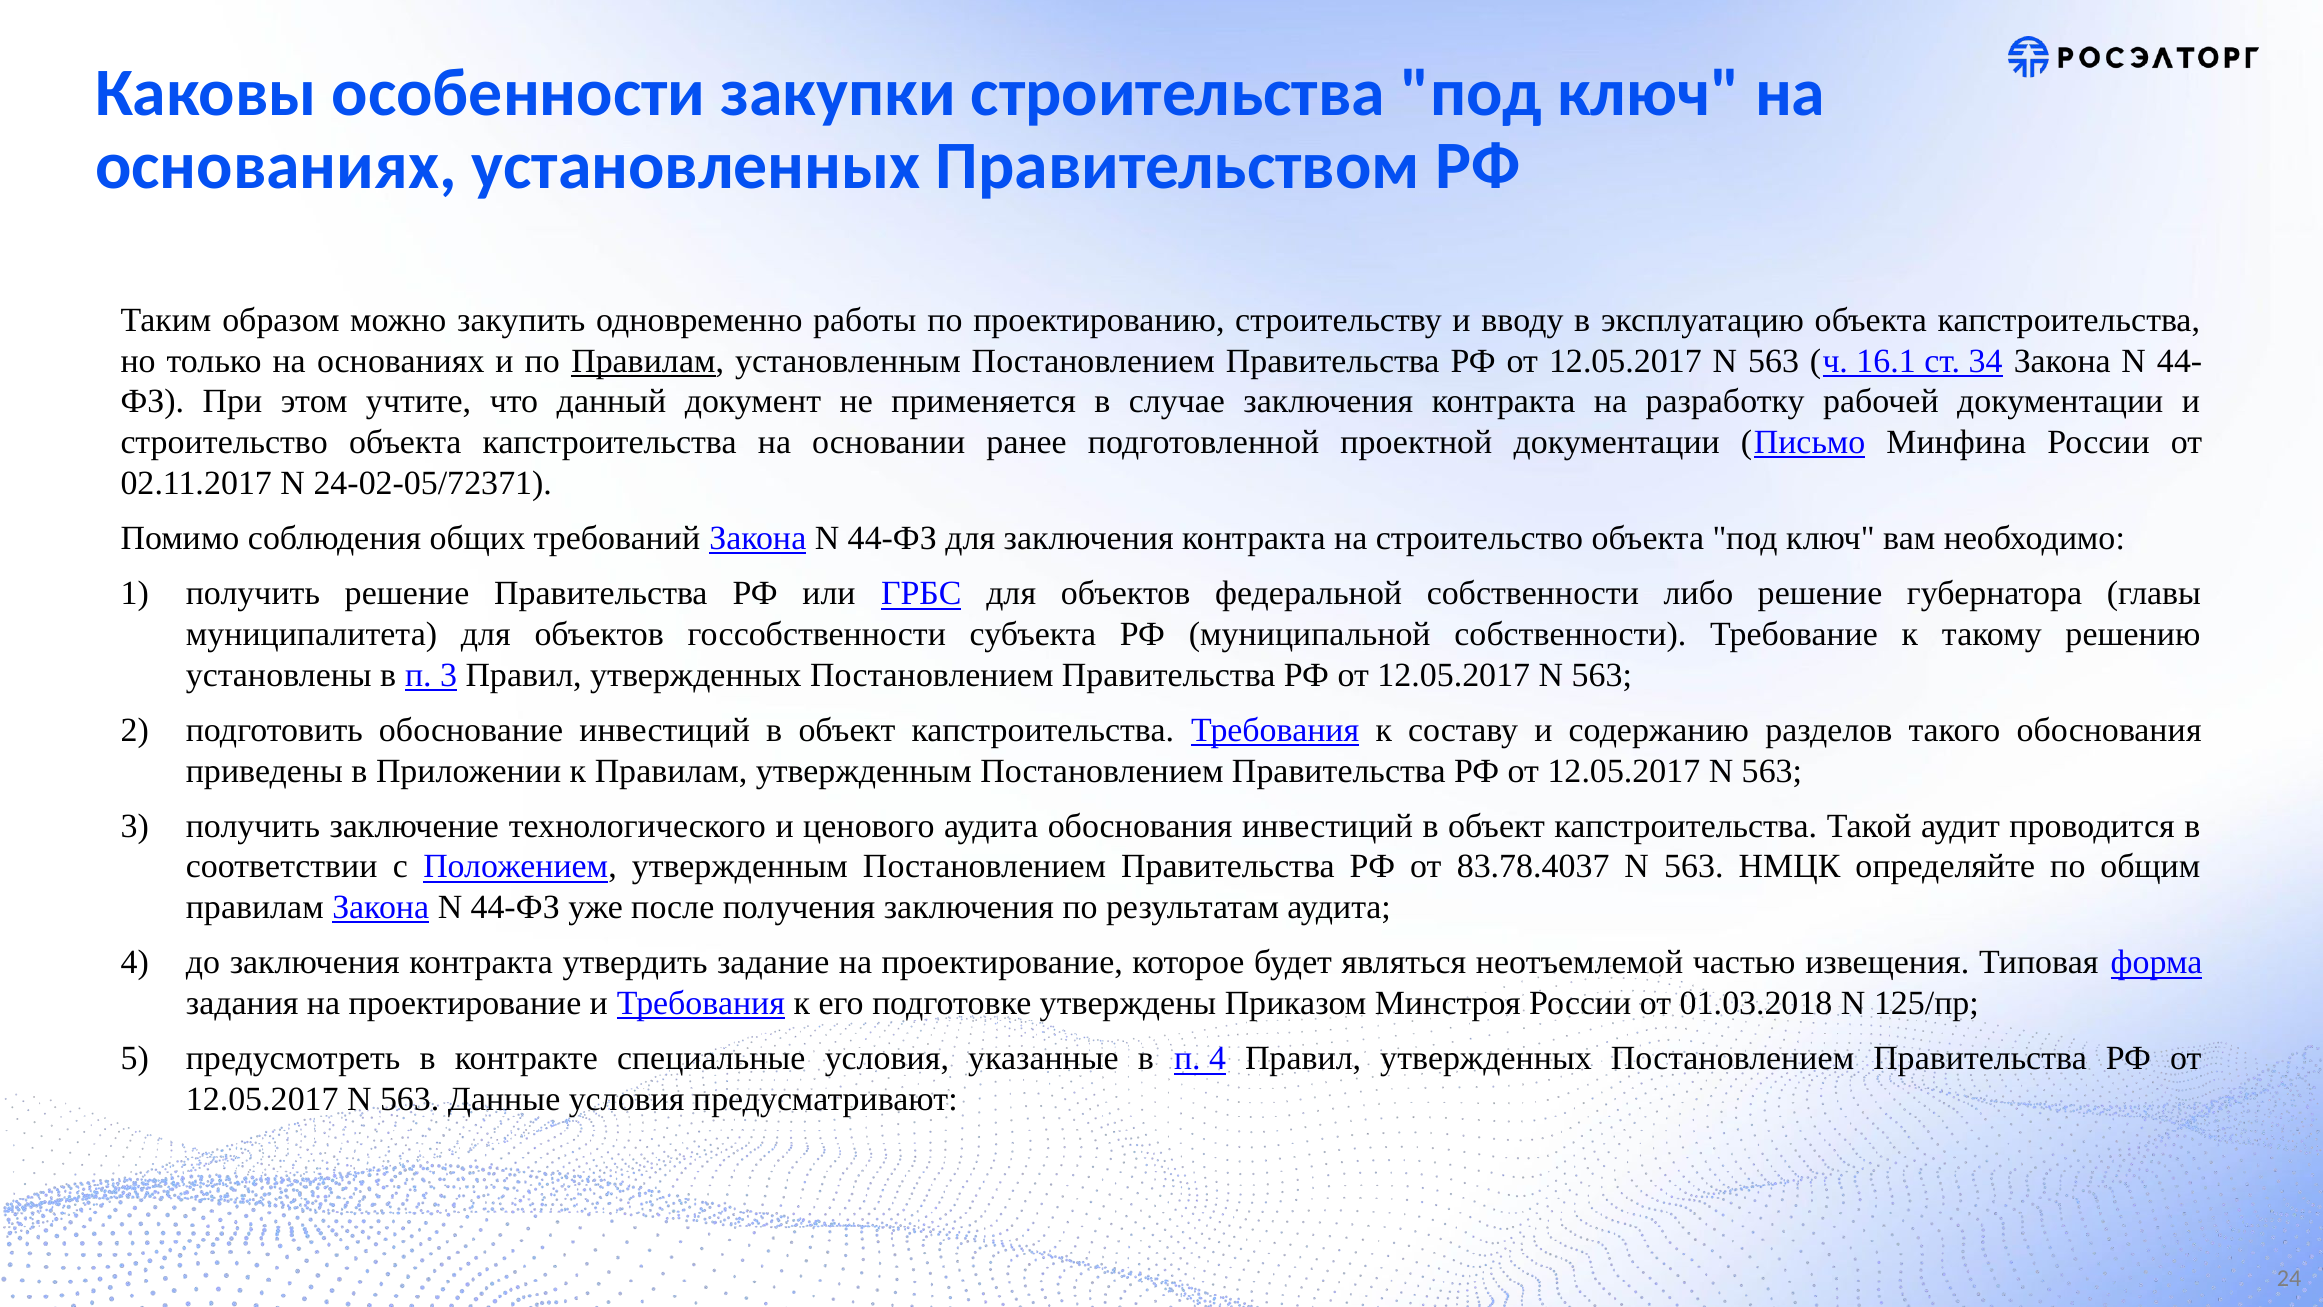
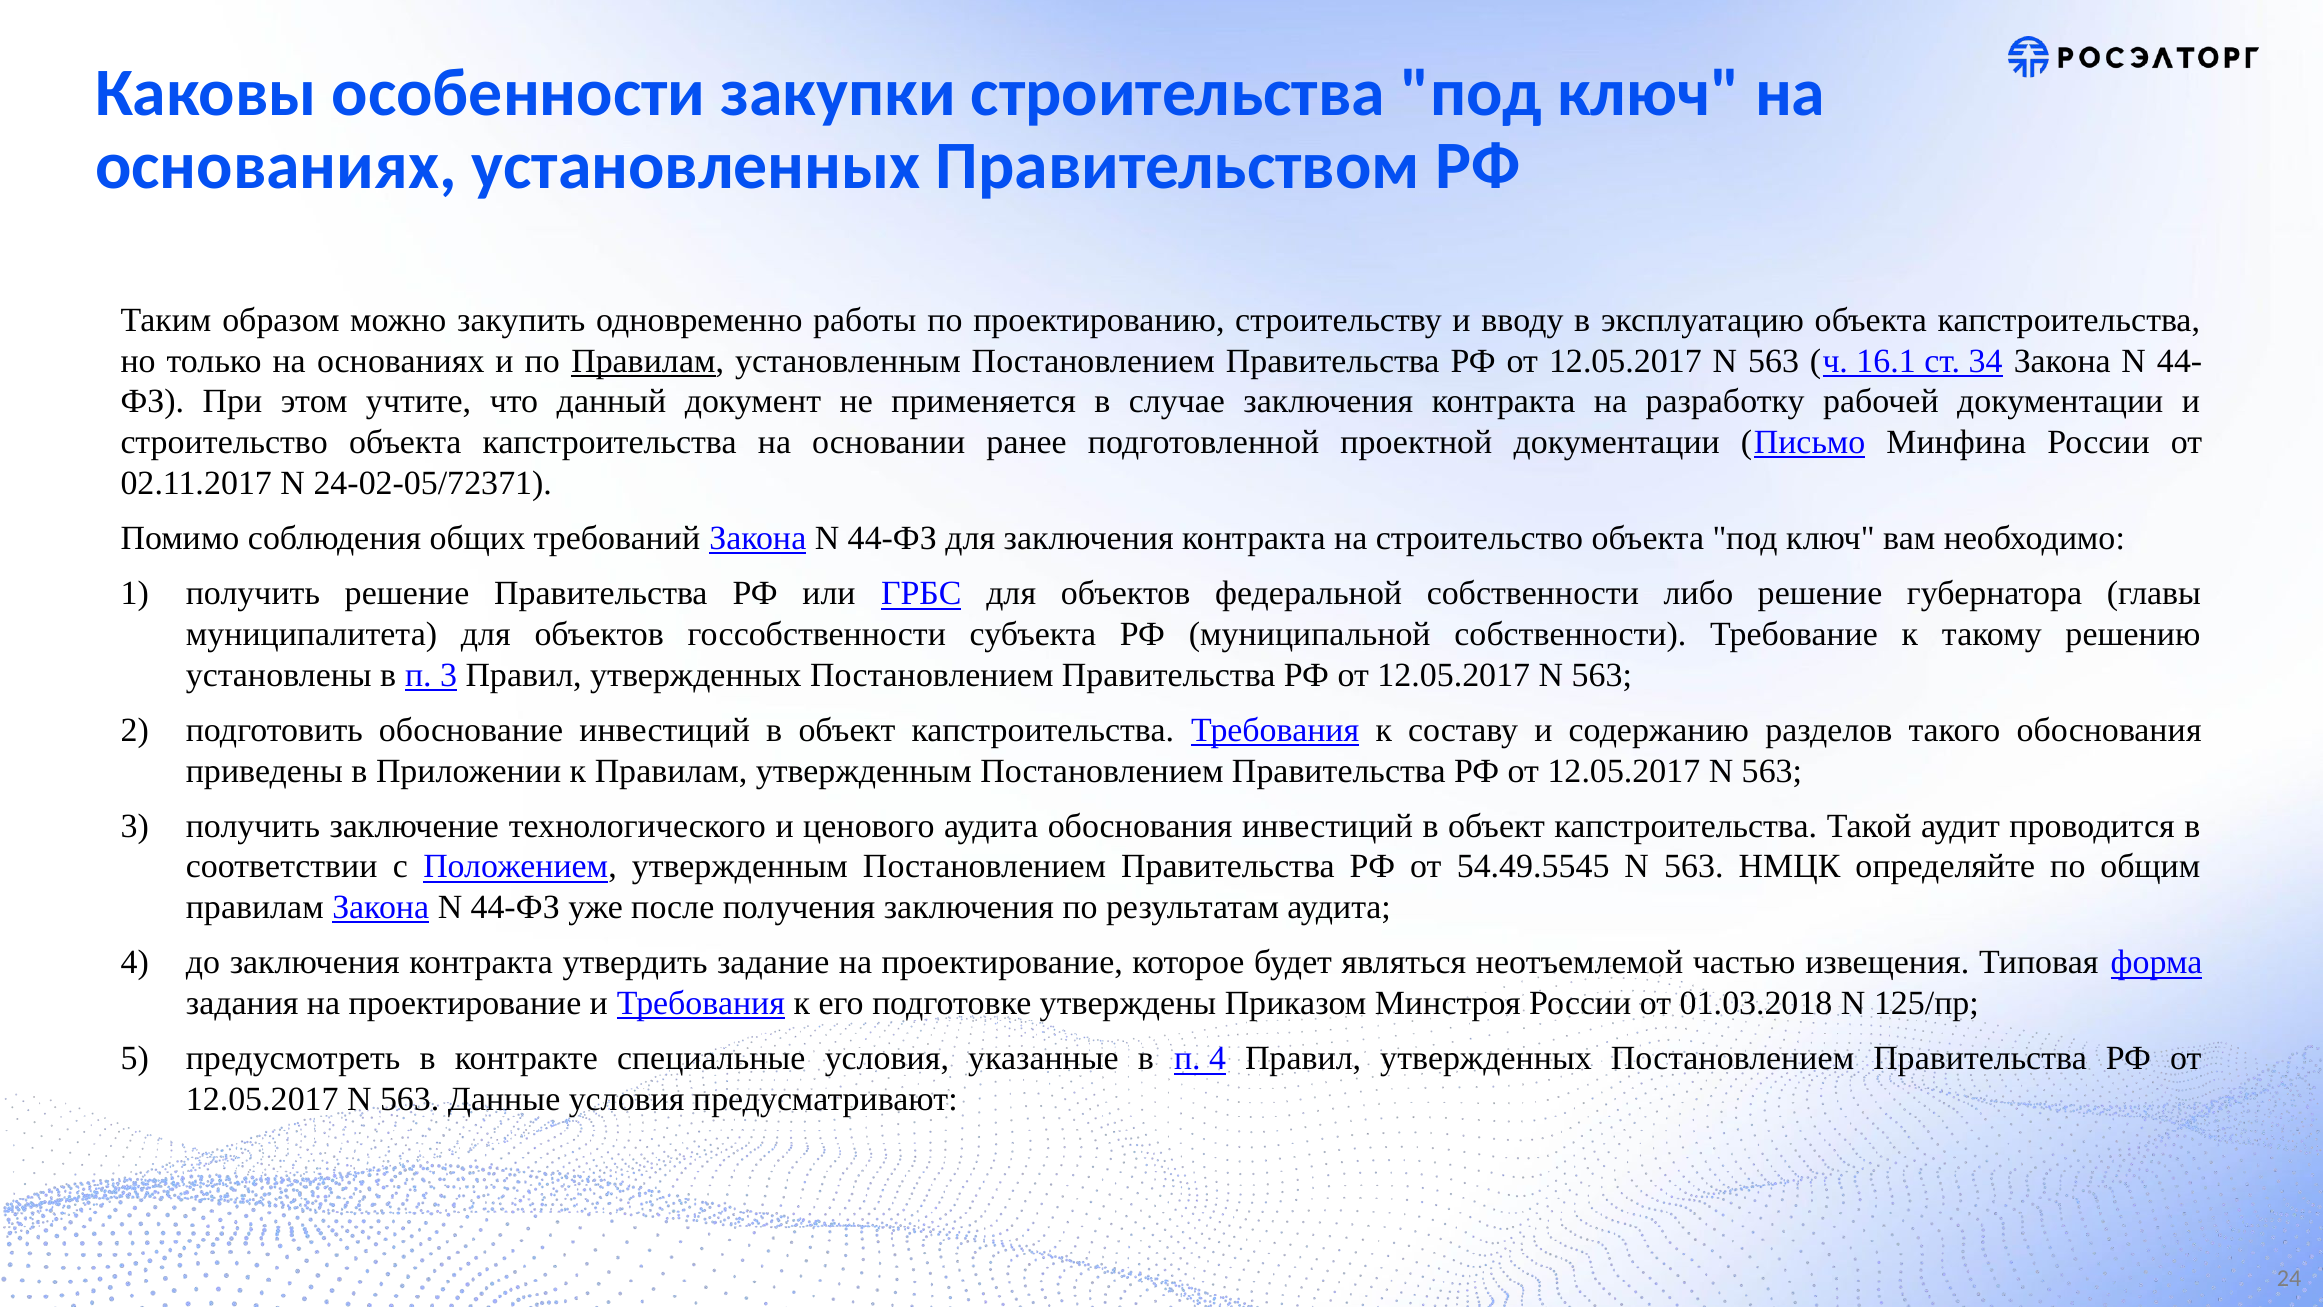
83.78.4037: 83.78.4037 -> 54.49.5545 (1533, 867)
